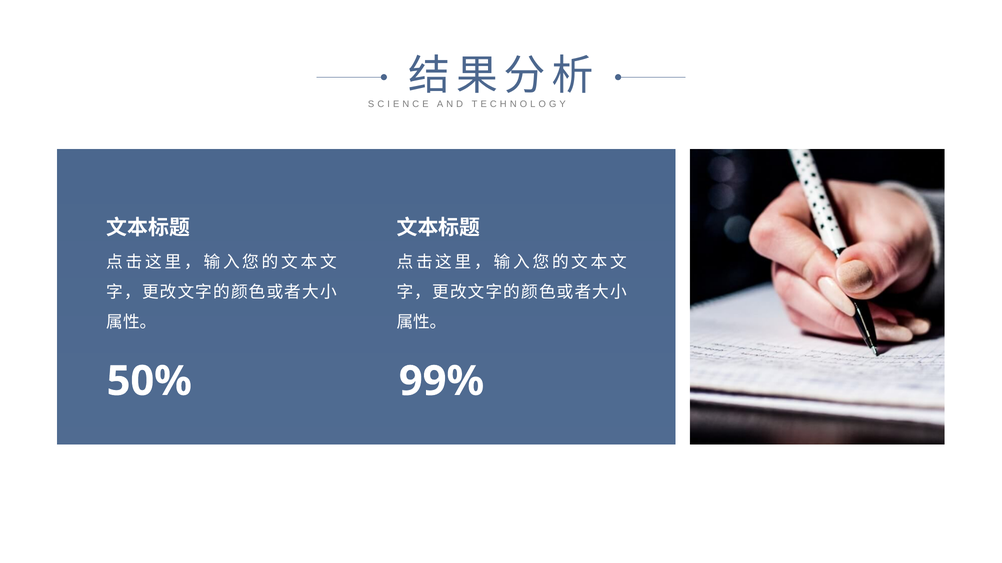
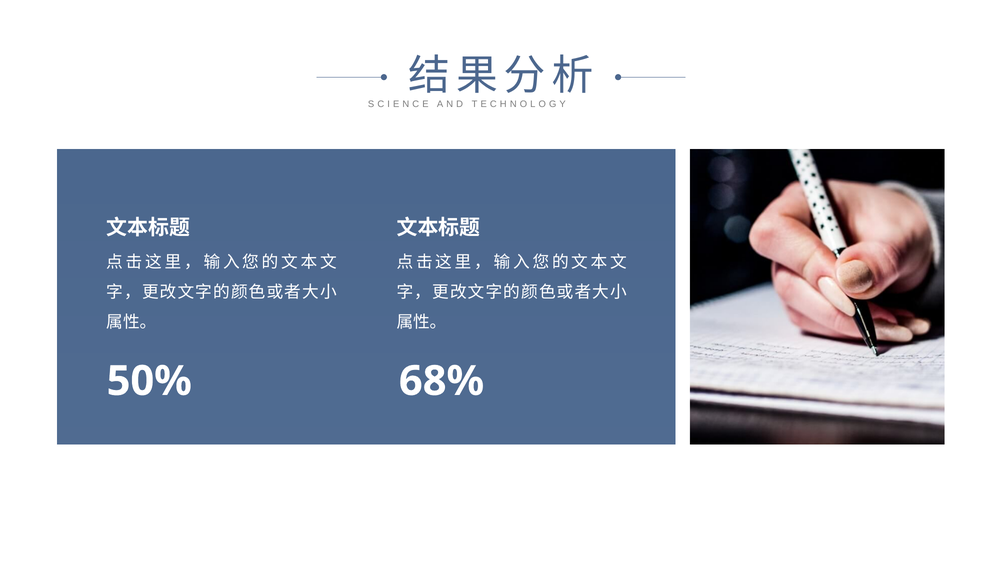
99%: 99% -> 68% (442, 382)
